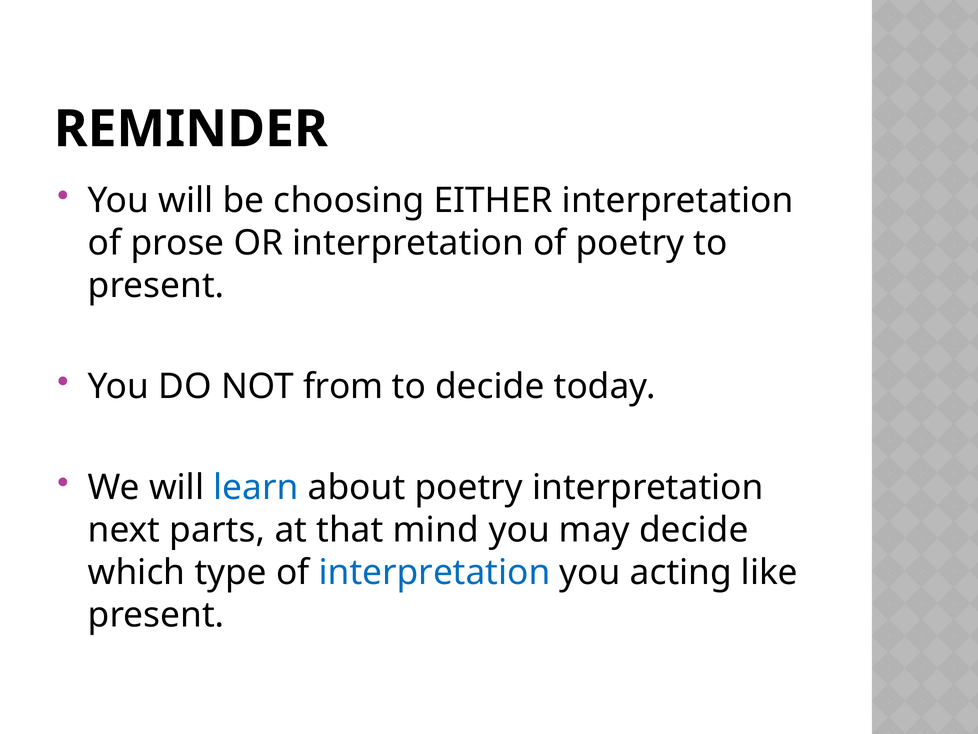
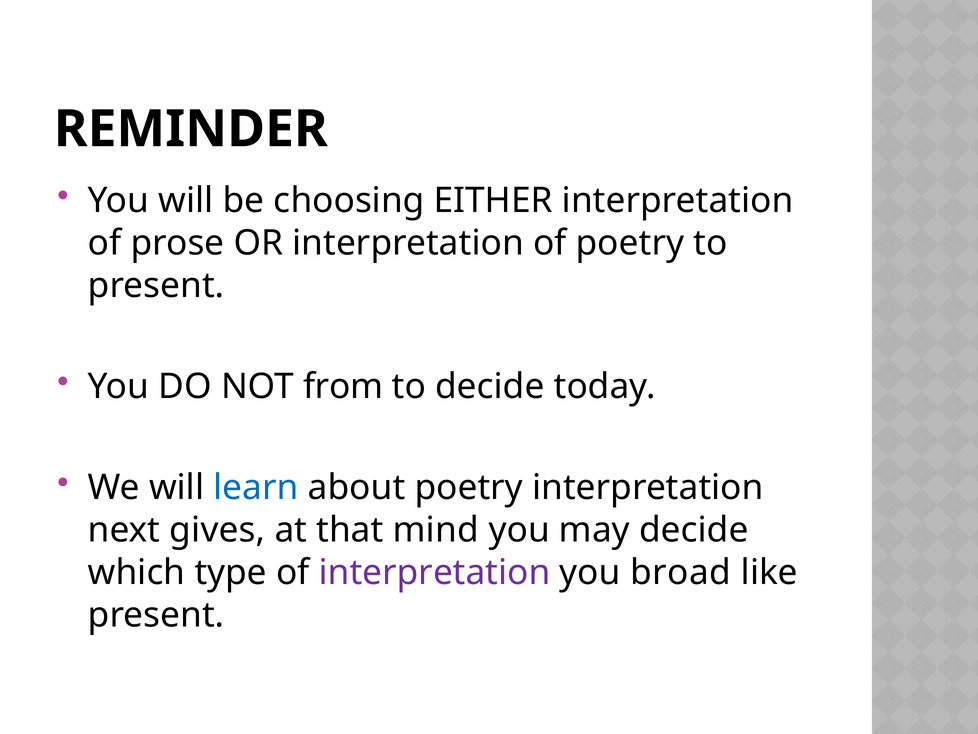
parts: parts -> gives (217, 530)
interpretation colour: blue -> purple (435, 572)
acting: acting -> broad (681, 572)
